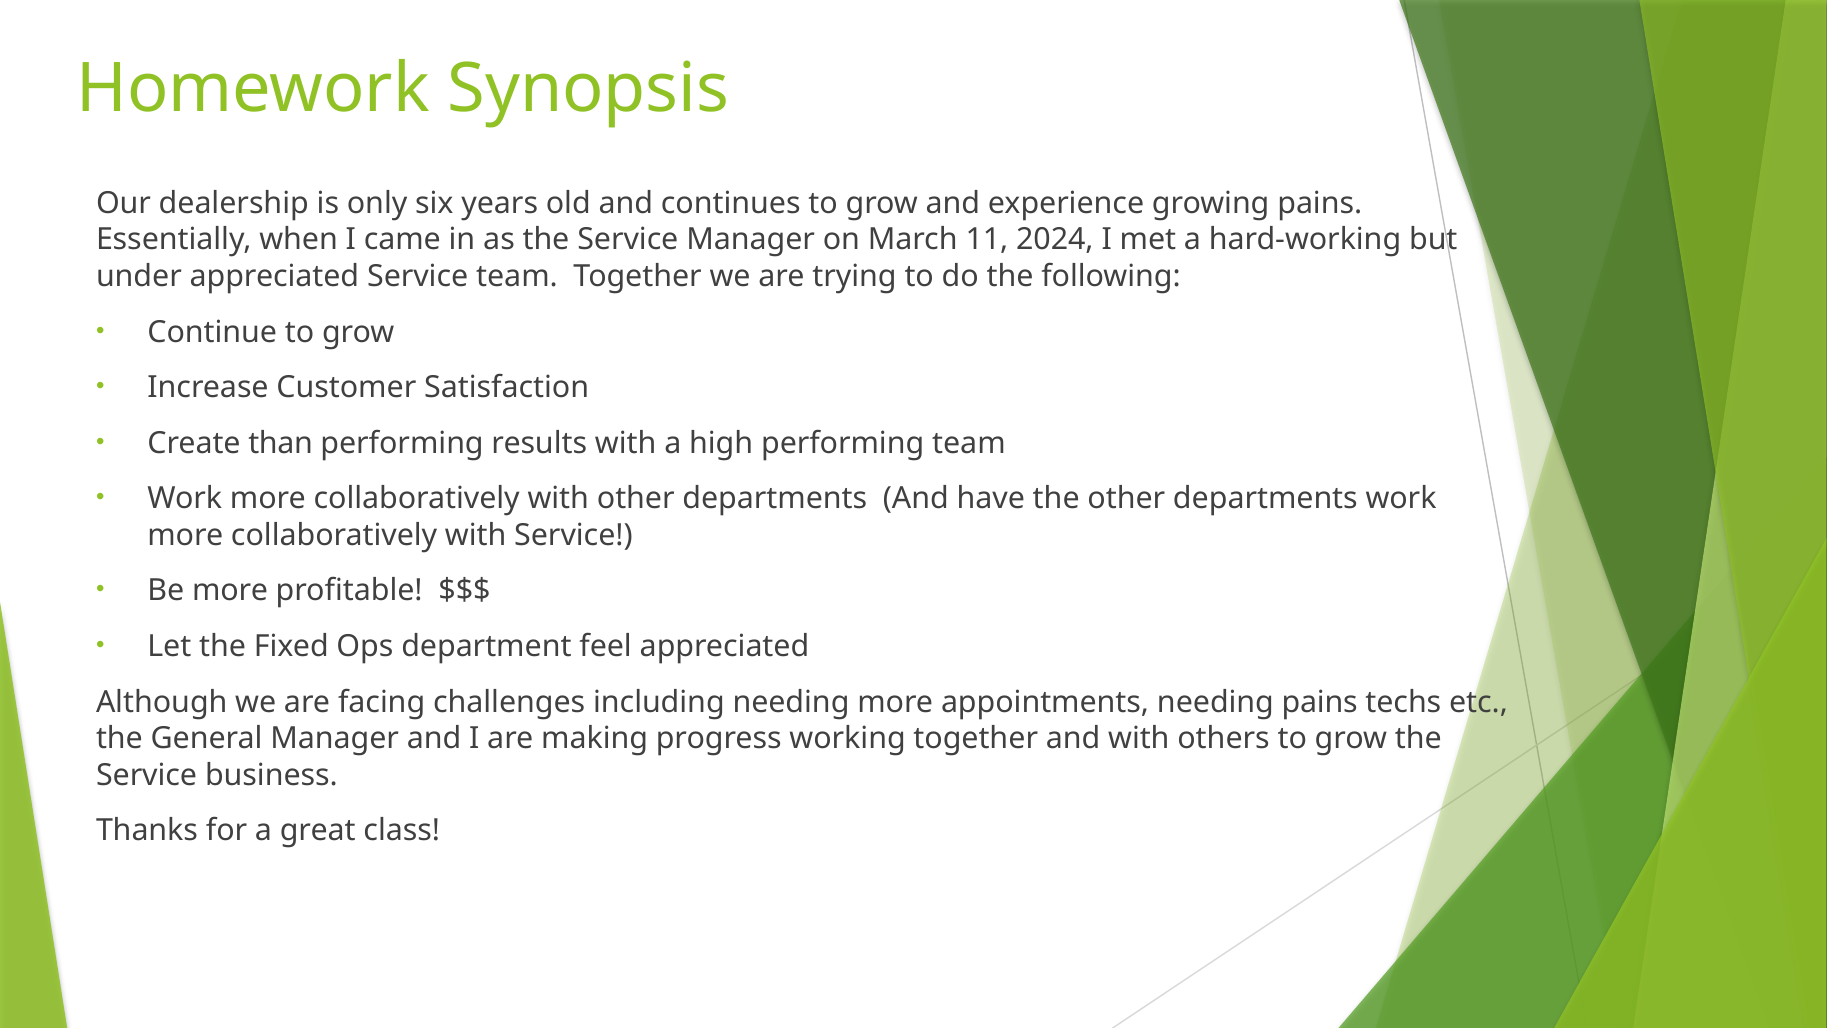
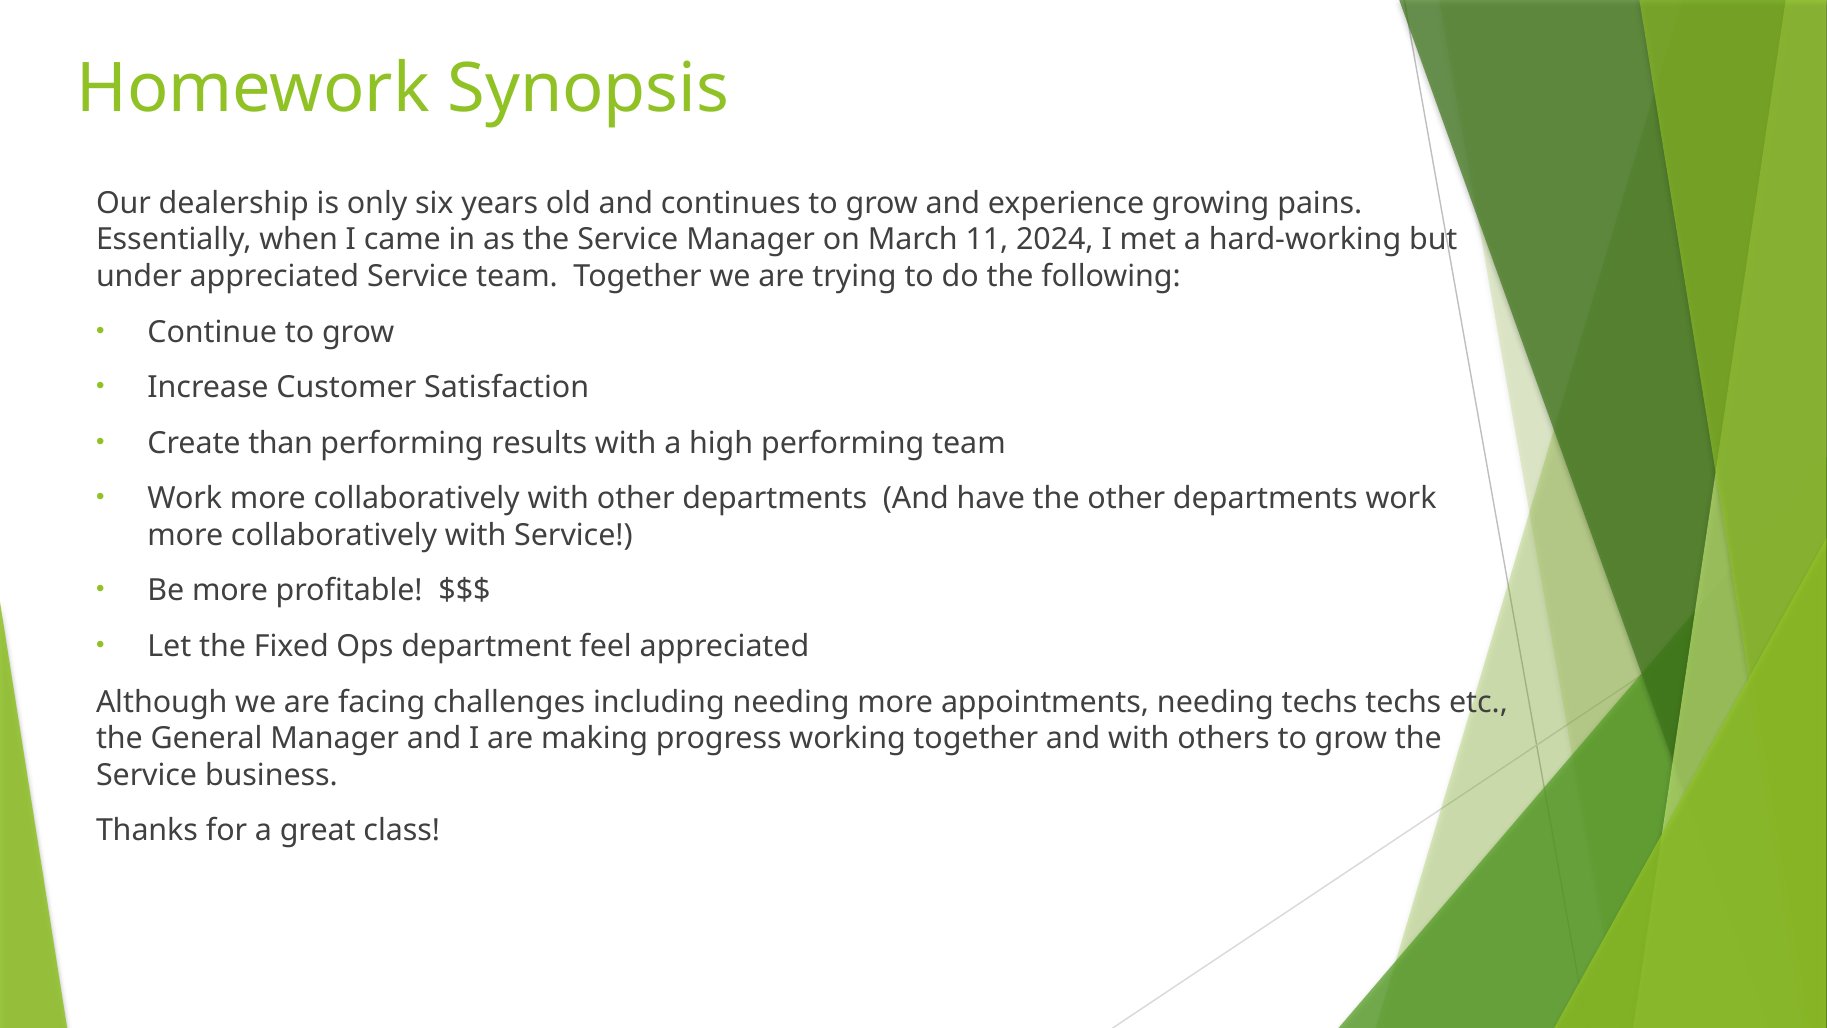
needing pains: pains -> techs (1320, 702)
